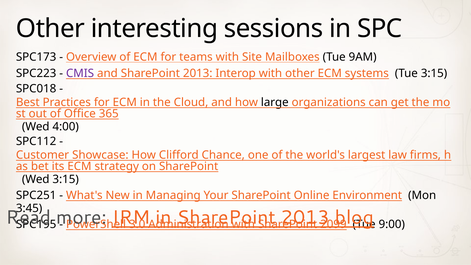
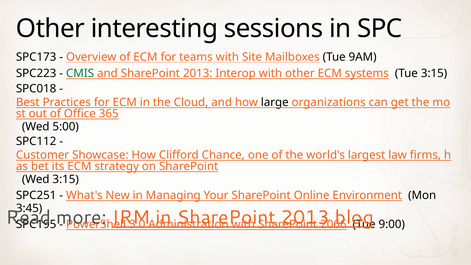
CMIS colour: purple -> green (80, 73)
4:00: 4:00 -> 5:00 (66, 127)
2099: 2099 -> 2066 (333, 224)
